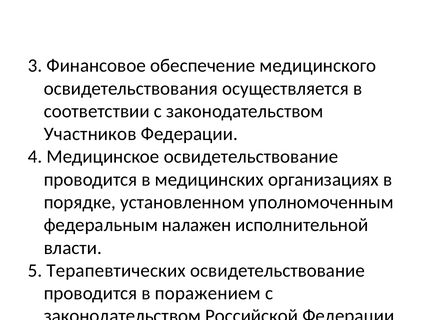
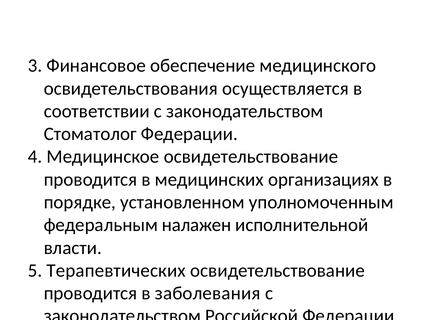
Участников: Участников -> Стоматолог (90, 134)
поражением: поражением -> заболевания (208, 294)
